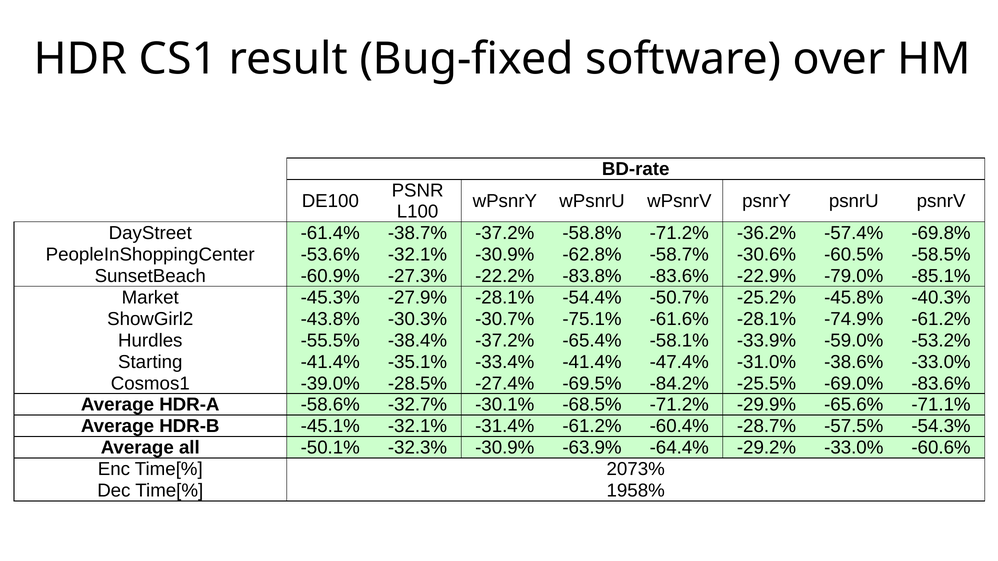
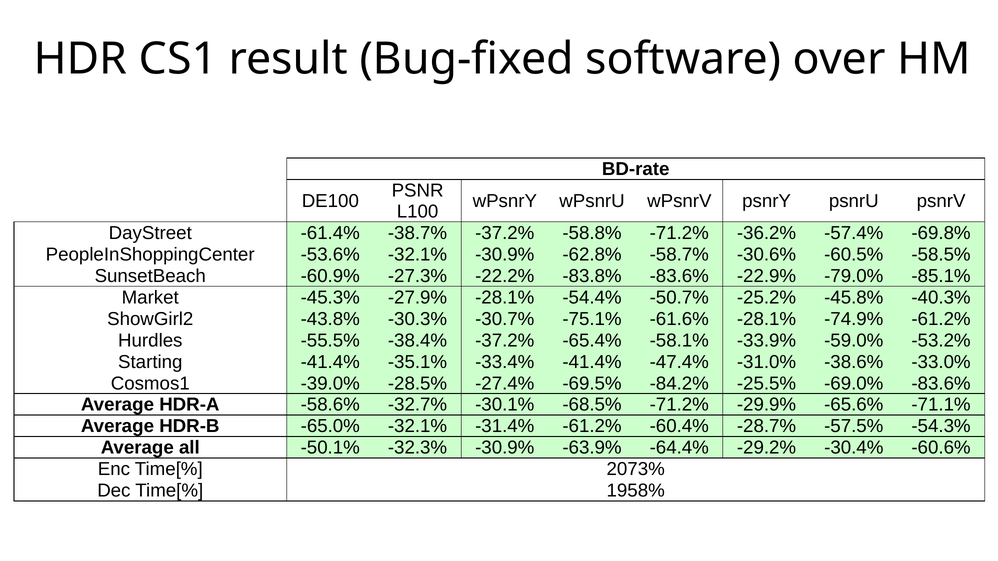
-45.1%: -45.1% -> -65.0% (330, 427)
-29.2% -33.0%: -33.0% -> -30.4% (854, 448)
